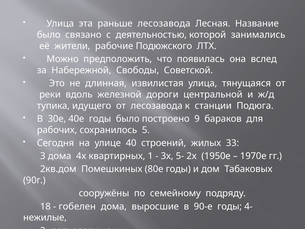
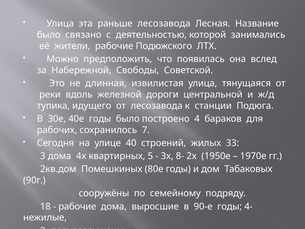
9: 9 -> 4 (197, 119)
5: 5 -> 7 (146, 130)
1: 1 -> 5 (150, 156)
5-: 5- -> 8- (180, 156)
гобелен: гобелен -> рабочие (77, 206)
